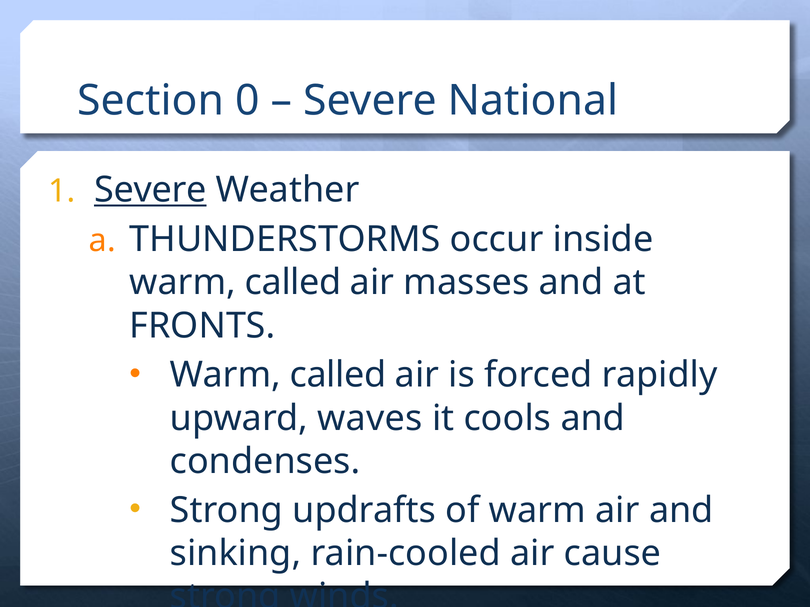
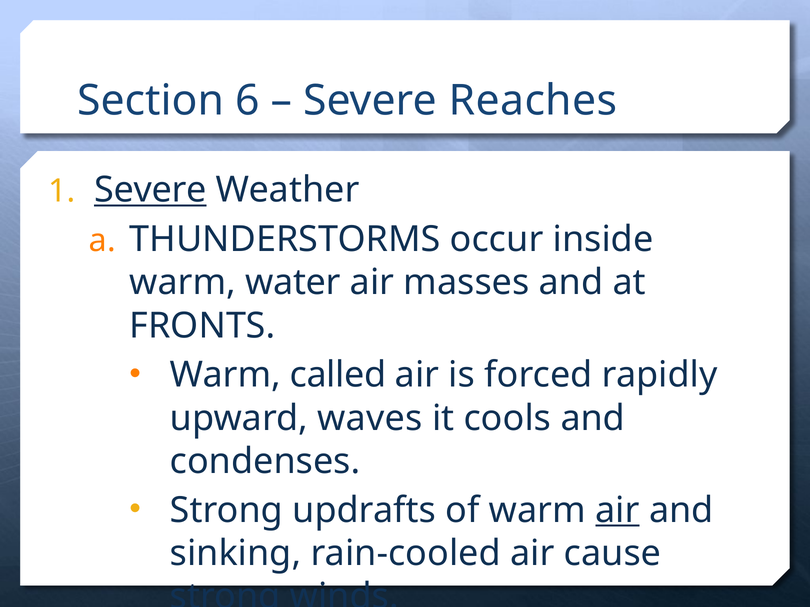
0: 0 -> 6 (247, 101)
National: National -> Reaches (533, 101)
called: called -> water (293, 283)
air underline: none -> present (617, 511)
